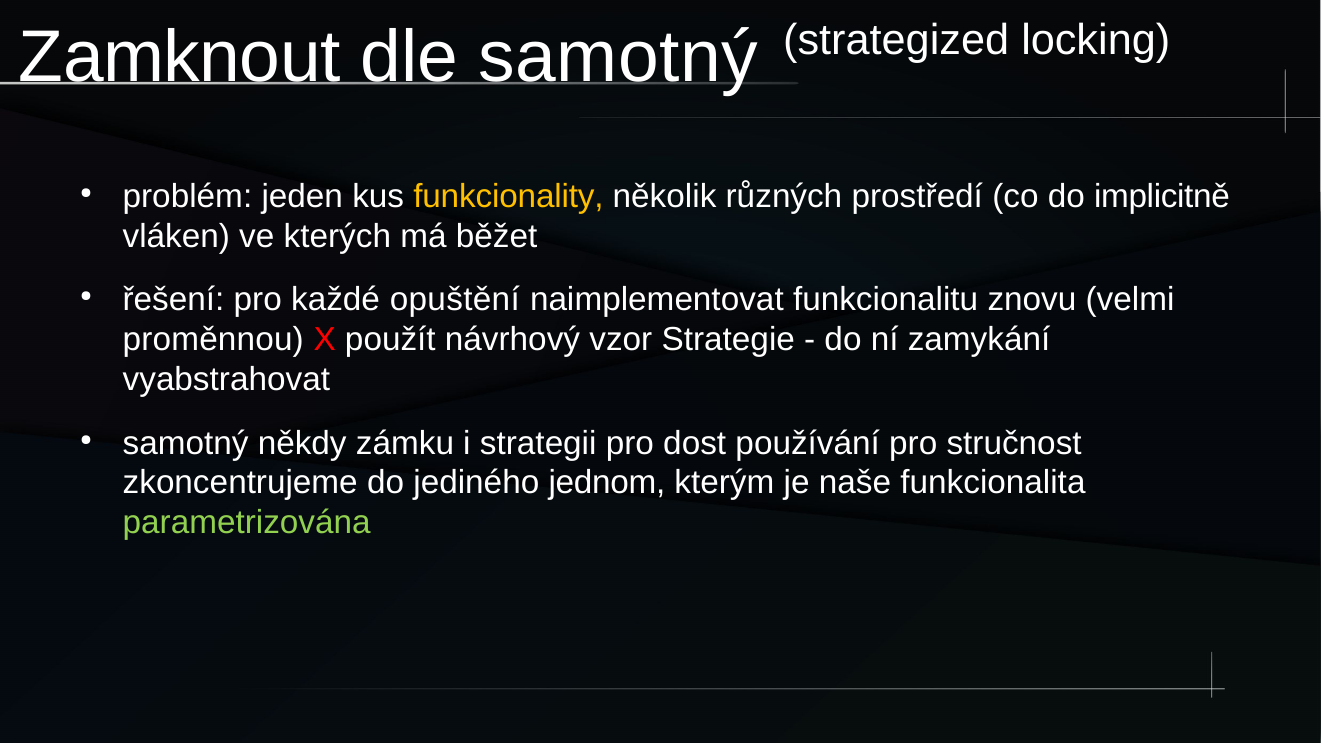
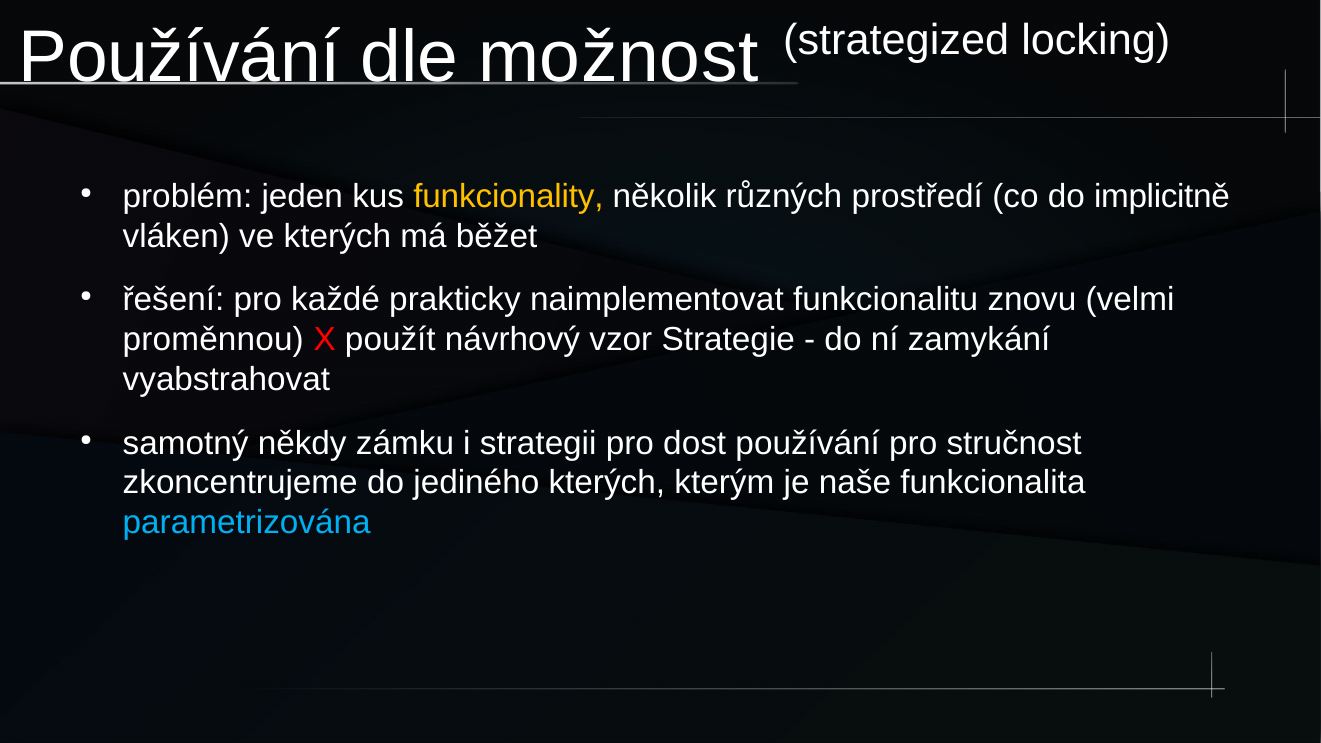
Zamknout: Zamknout -> Používání (180, 57)
dle samotný: samotný -> možnost (618, 57)
opuštění: opuštění -> prakticky (455, 300)
jediného jednom: jednom -> kterých (607, 483)
parametrizována colour: light green -> light blue (247, 523)
